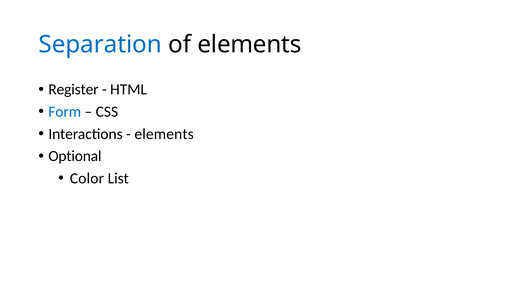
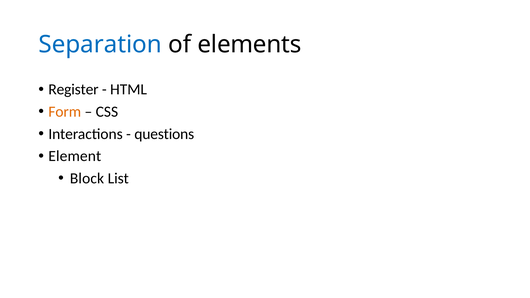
Form colour: blue -> orange (65, 112)
elements: elements -> questions (164, 134)
Optional: Optional -> Element (75, 156)
Color: Color -> Block (87, 178)
